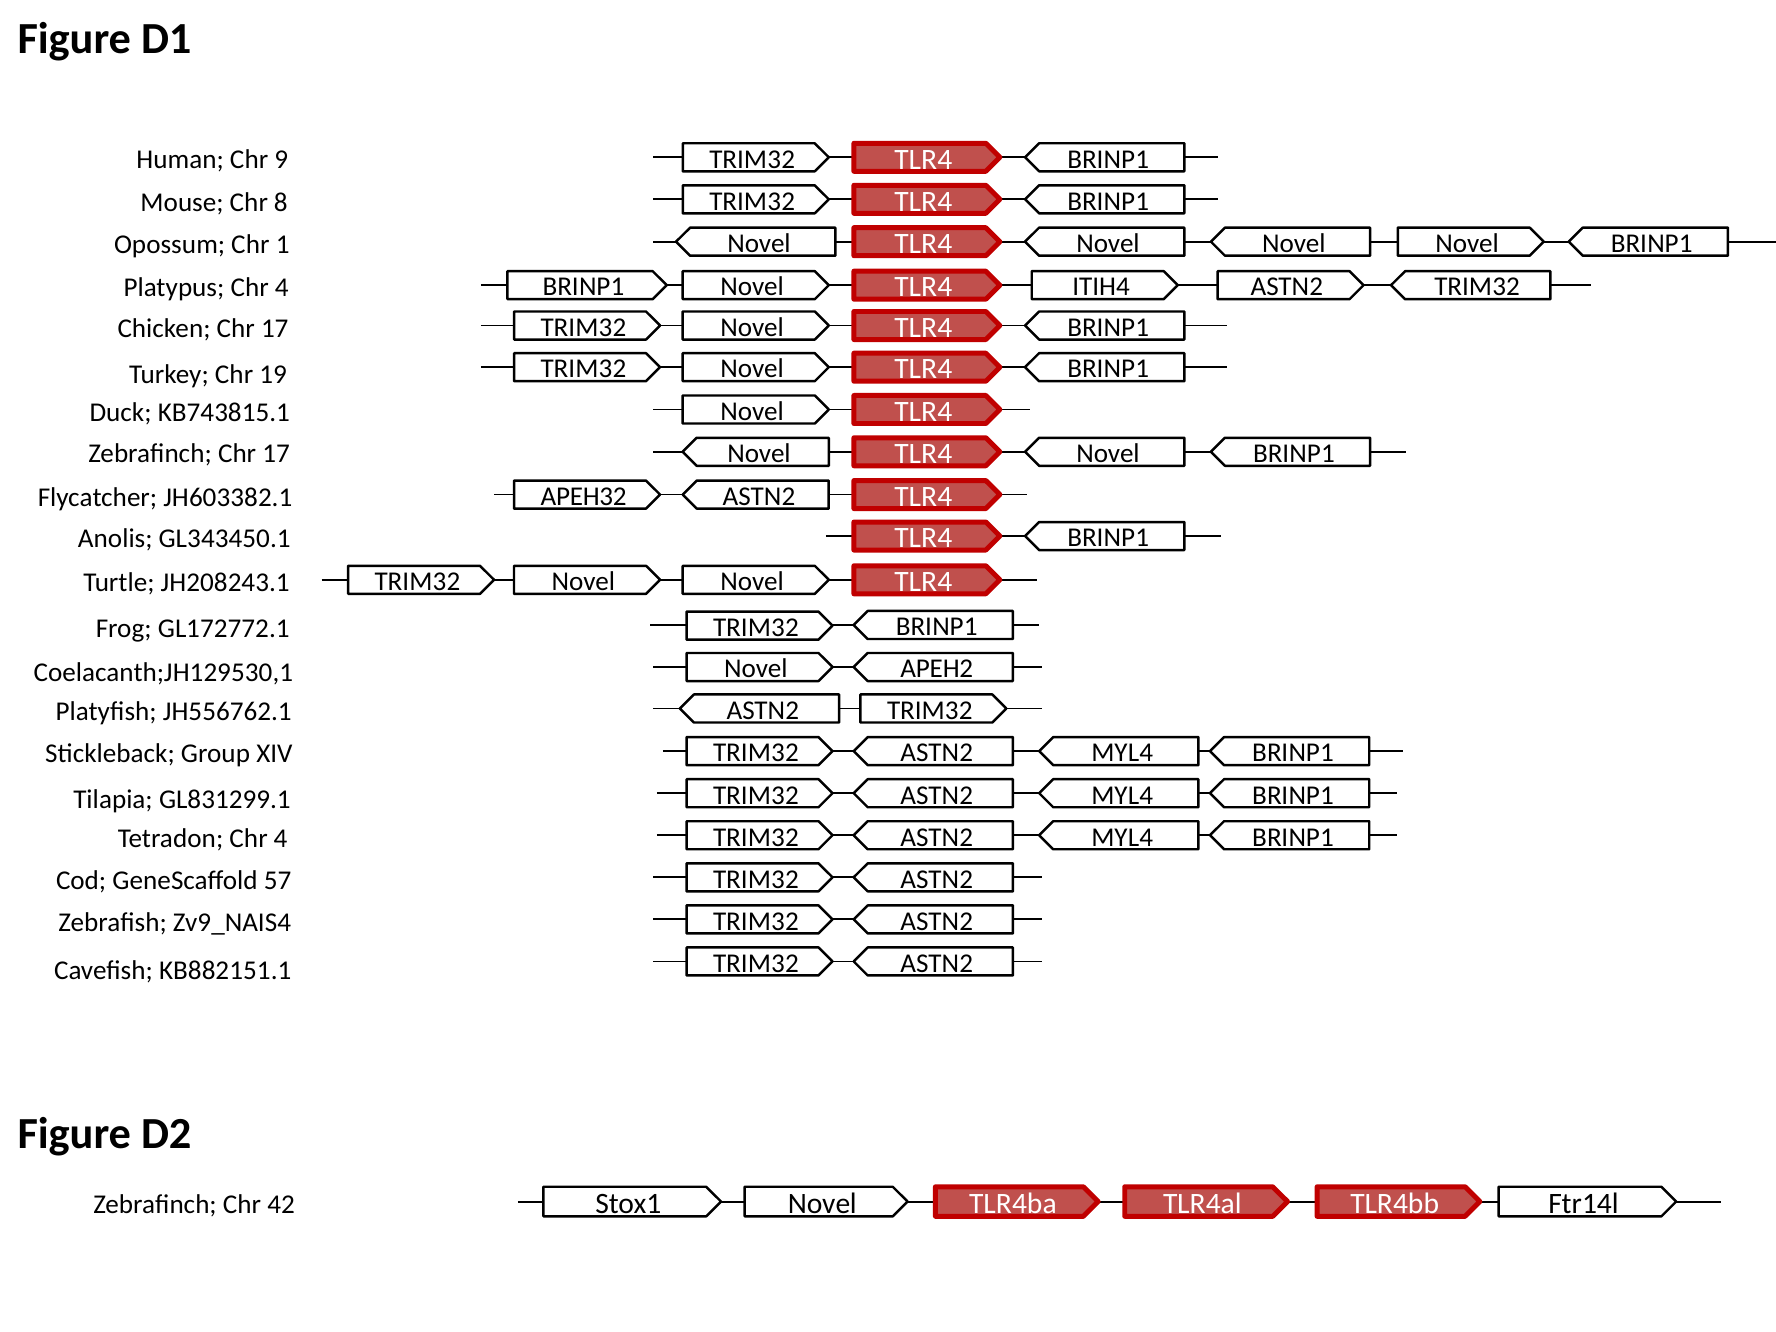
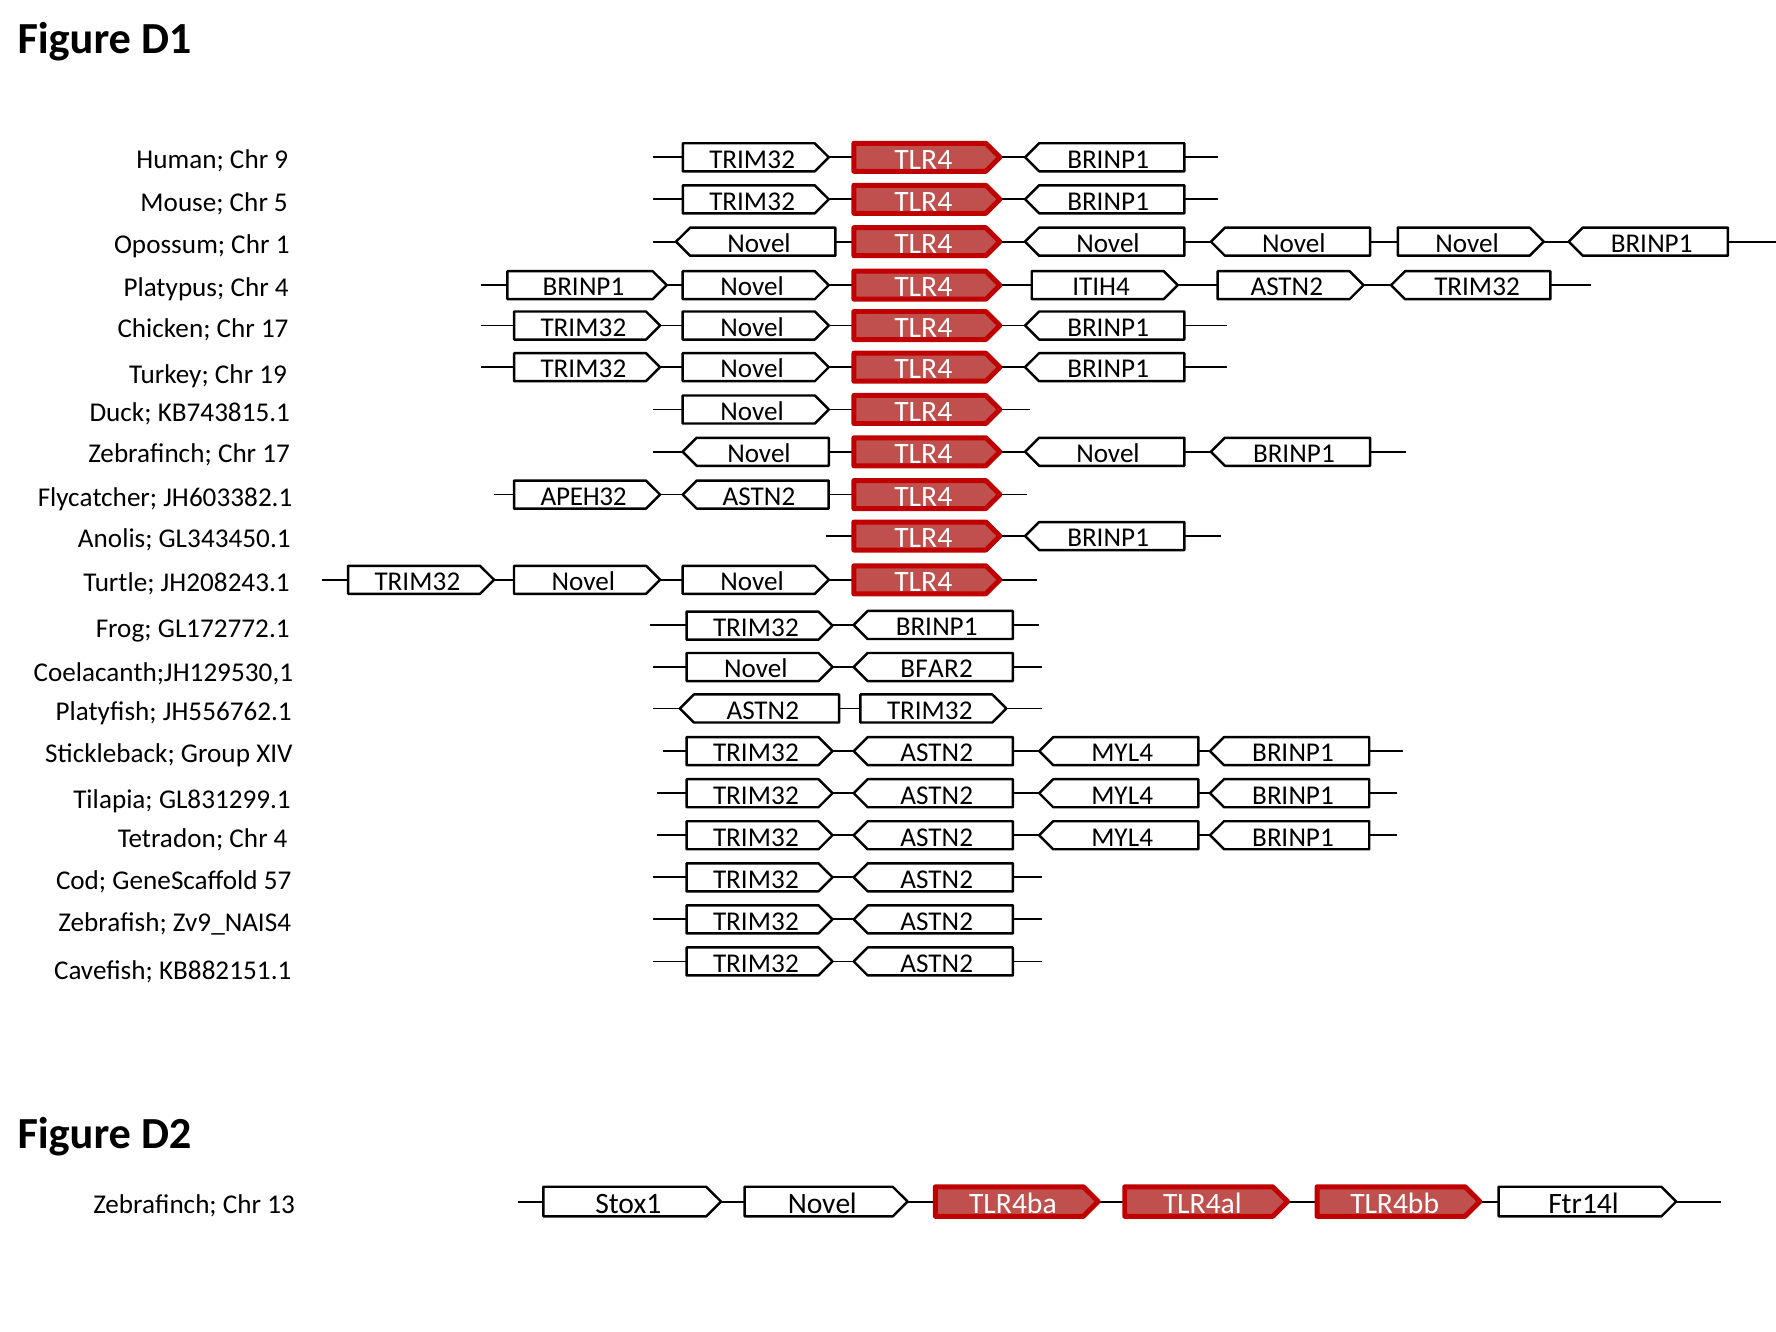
8: 8 -> 5 (281, 202)
APEH2: APEH2 -> BFAR2 (937, 669)
42: 42 -> 13 (281, 1204)
